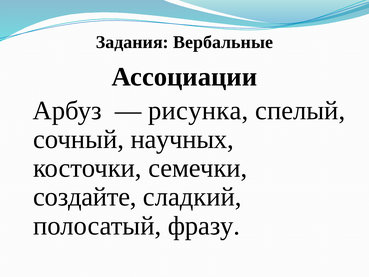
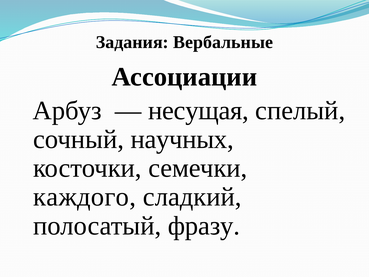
рисунка: рисунка -> несущая (198, 110)
создайте: создайте -> каждого (85, 197)
